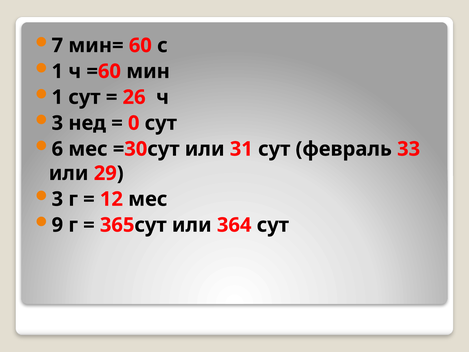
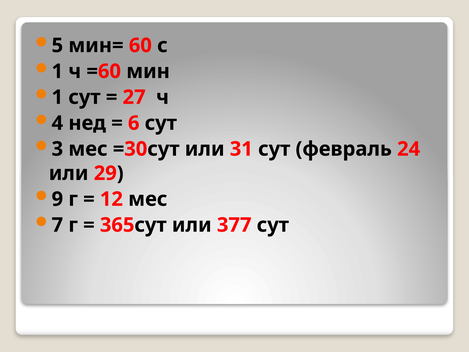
7: 7 -> 5 (57, 45)
26: 26 -> 27 (134, 97)
3: 3 -> 4 (57, 123)
0: 0 -> 6 (134, 123)
6: 6 -> 3 (57, 149)
33: 33 -> 24 (409, 149)
3: 3 -> 9 (57, 199)
9: 9 -> 7 (57, 225)
364: 364 -> 377 (234, 225)
